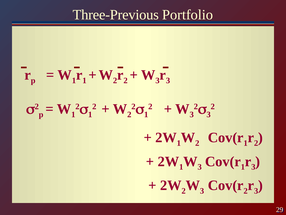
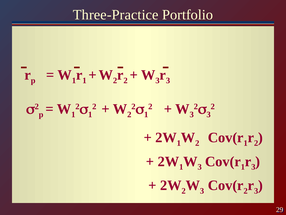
Three-Previous: Three-Previous -> Three-Practice (116, 15)
